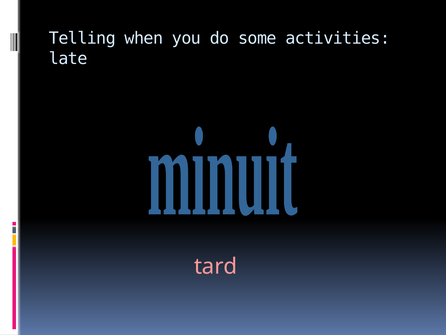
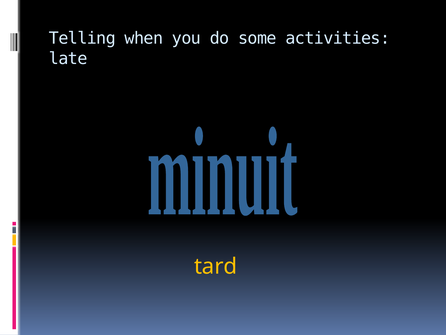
tard colour: pink -> yellow (216, 266)
